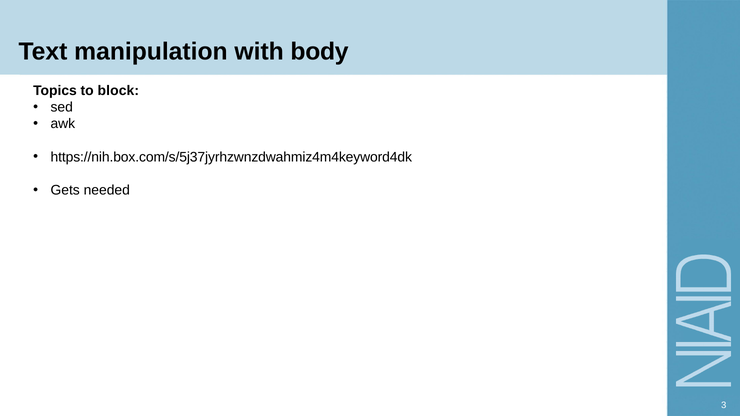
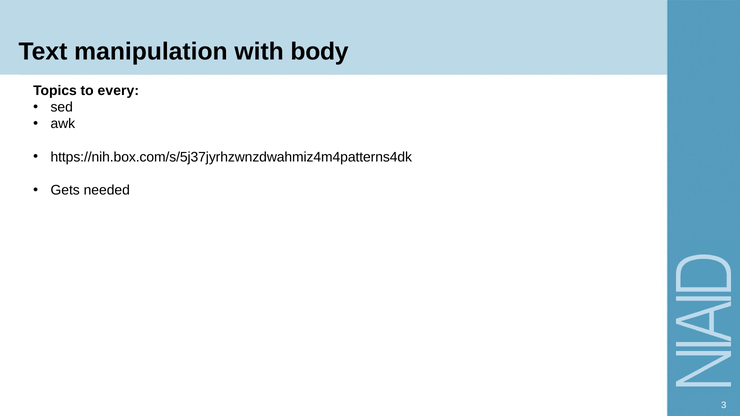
block: block -> every (118, 91)
https://nih.box.com/s/5j37jyrhzwnzdwahmiz4m4keyword4dk: https://nih.box.com/s/5j37jyrhzwnzdwahmiz4m4keyword4dk -> https://nih.box.com/s/5j37jyrhzwnzdwahmiz4m4patterns4dk (231, 157)
